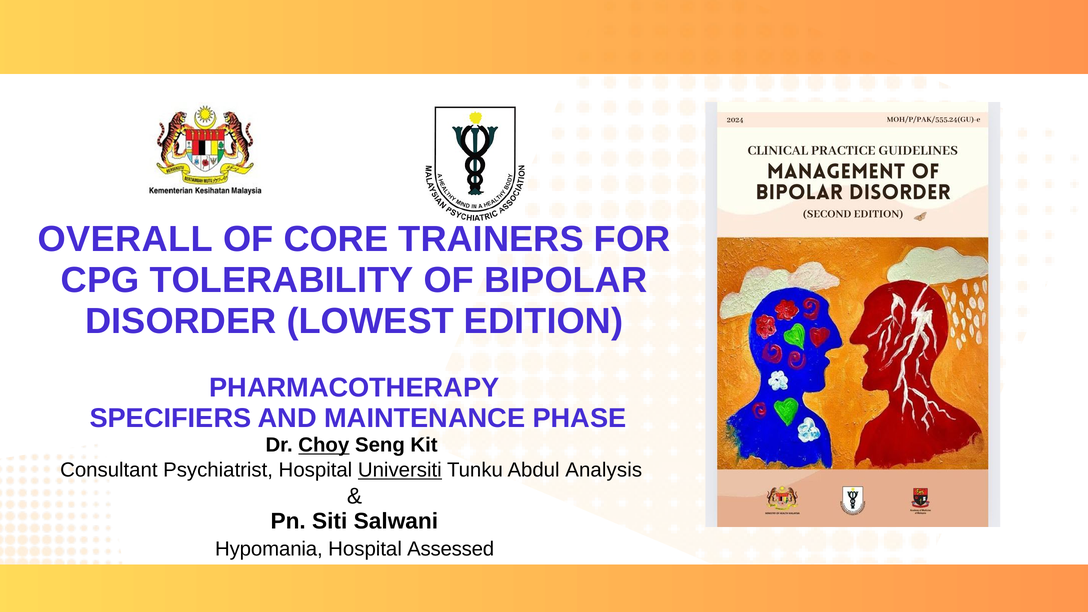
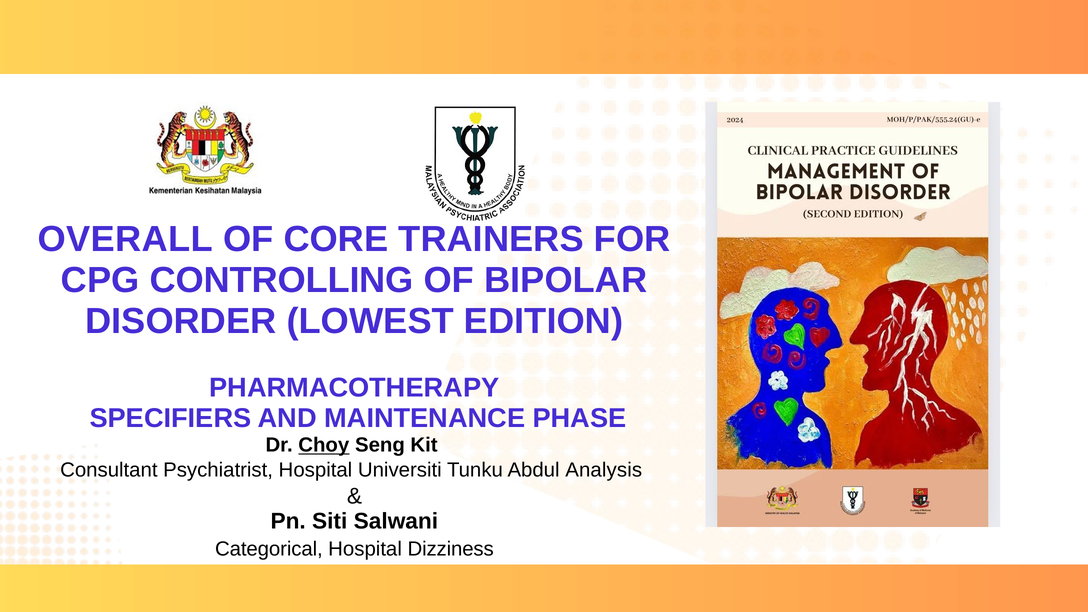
TOLERABILITY: TOLERABILITY -> CONTROLLING (282, 280)
Universiti underline: present -> none (400, 470)
Hypomania: Hypomania -> Categorical (269, 549)
Assessed: Assessed -> Dizziness (451, 549)
